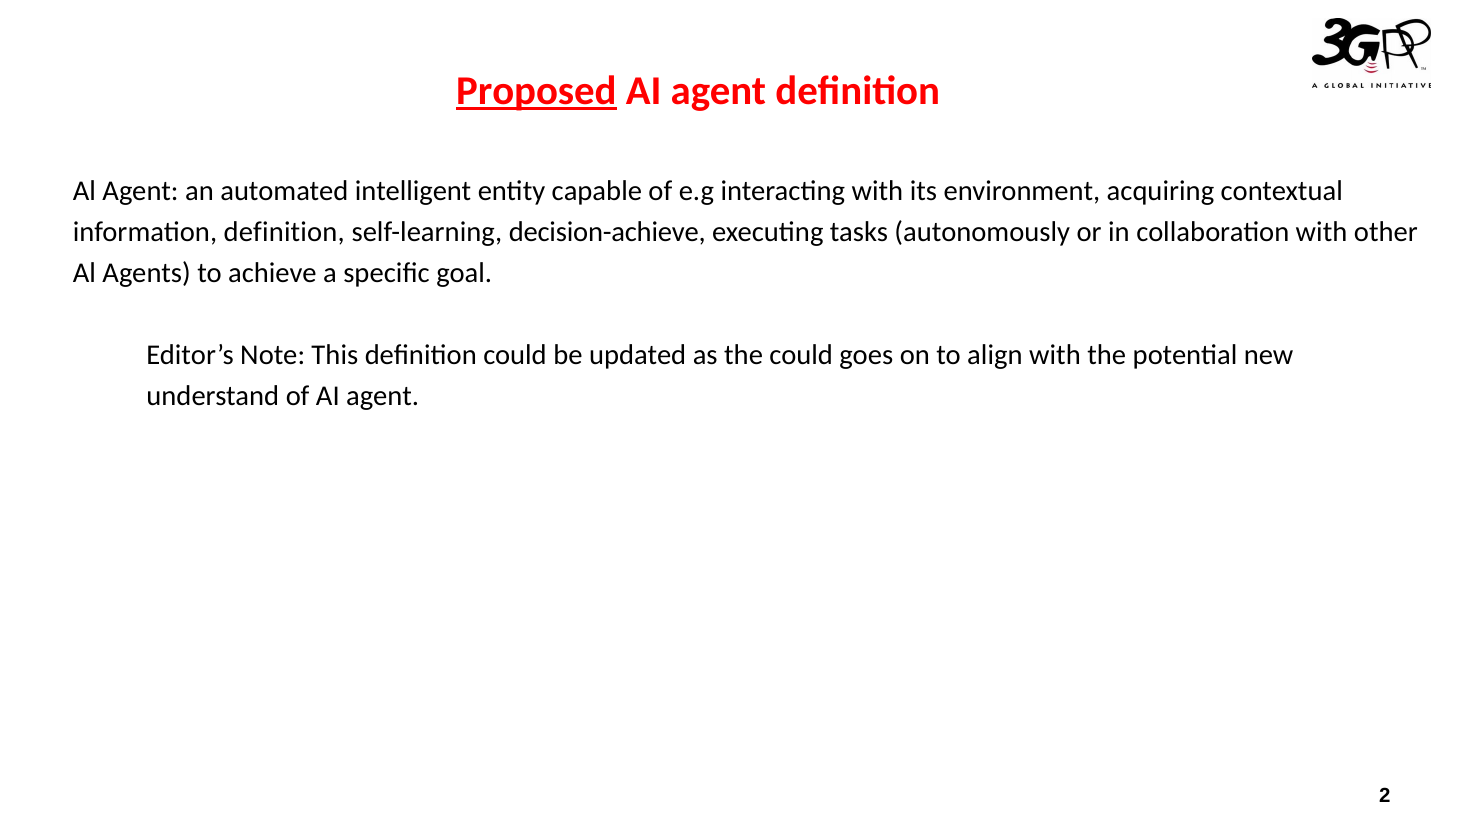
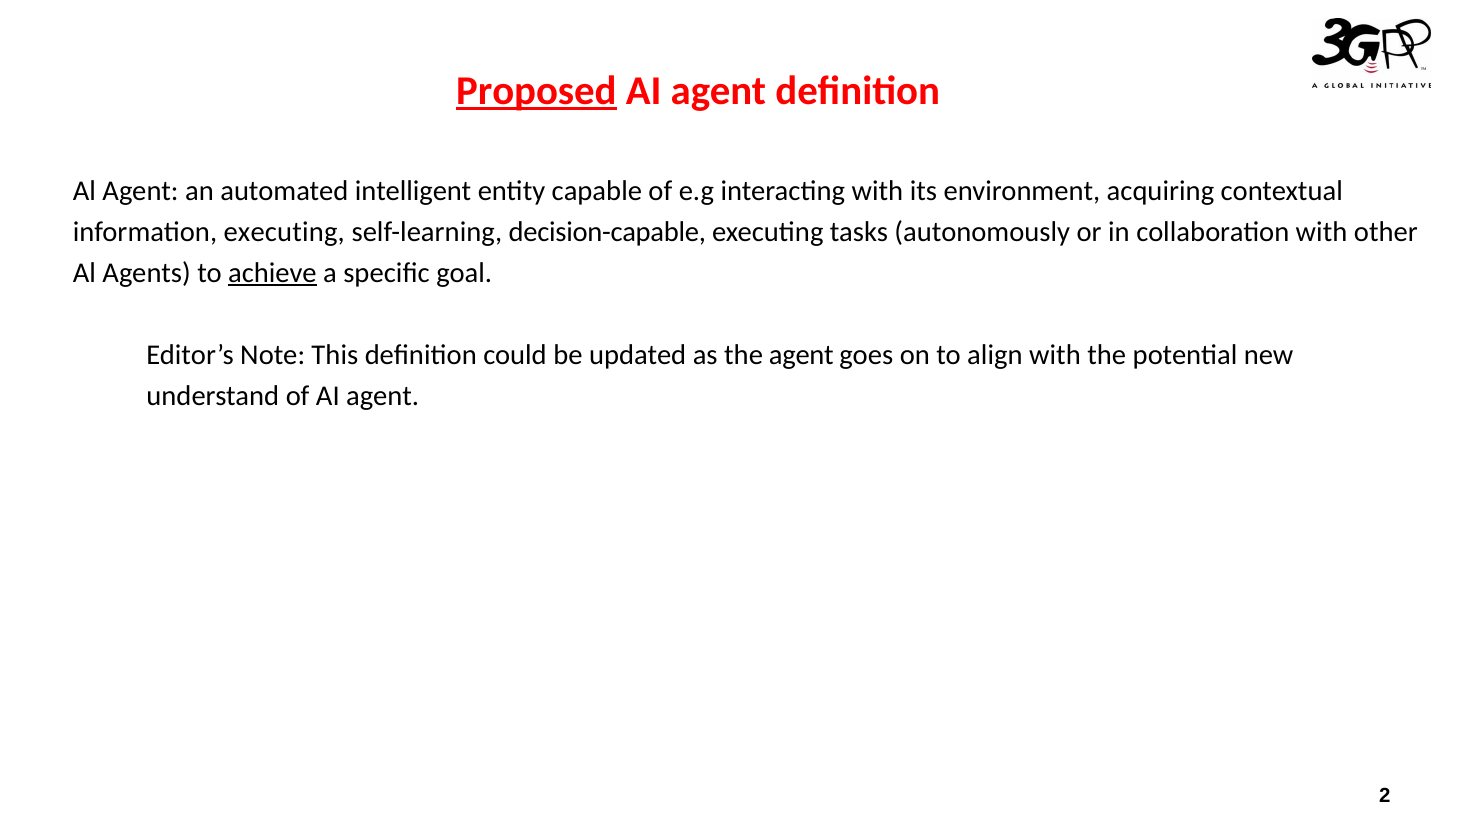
information definition: definition -> executing (284, 232)
decision-achieve: decision-achieve -> decision-capable (607, 232)
achieve underline: none -> present (272, 273)
the could: could -> agent (801, 355)
